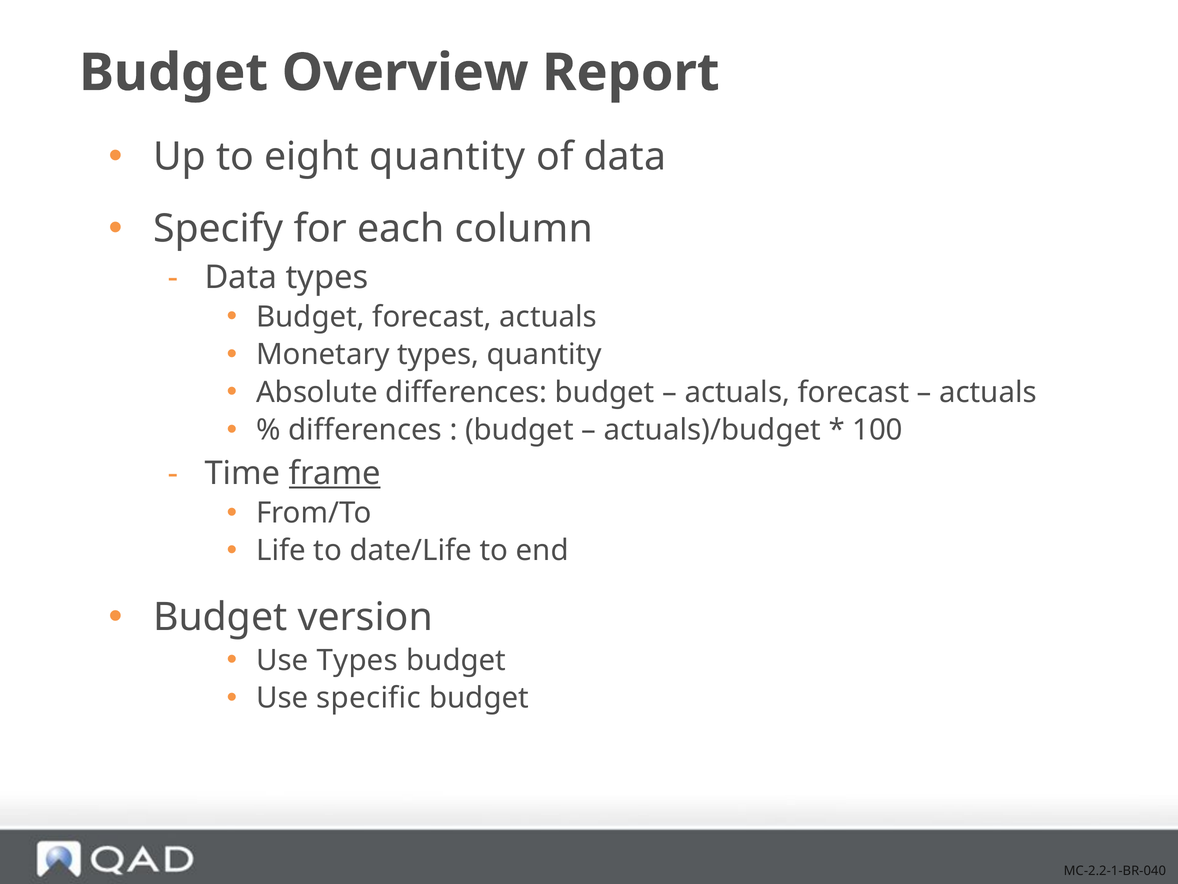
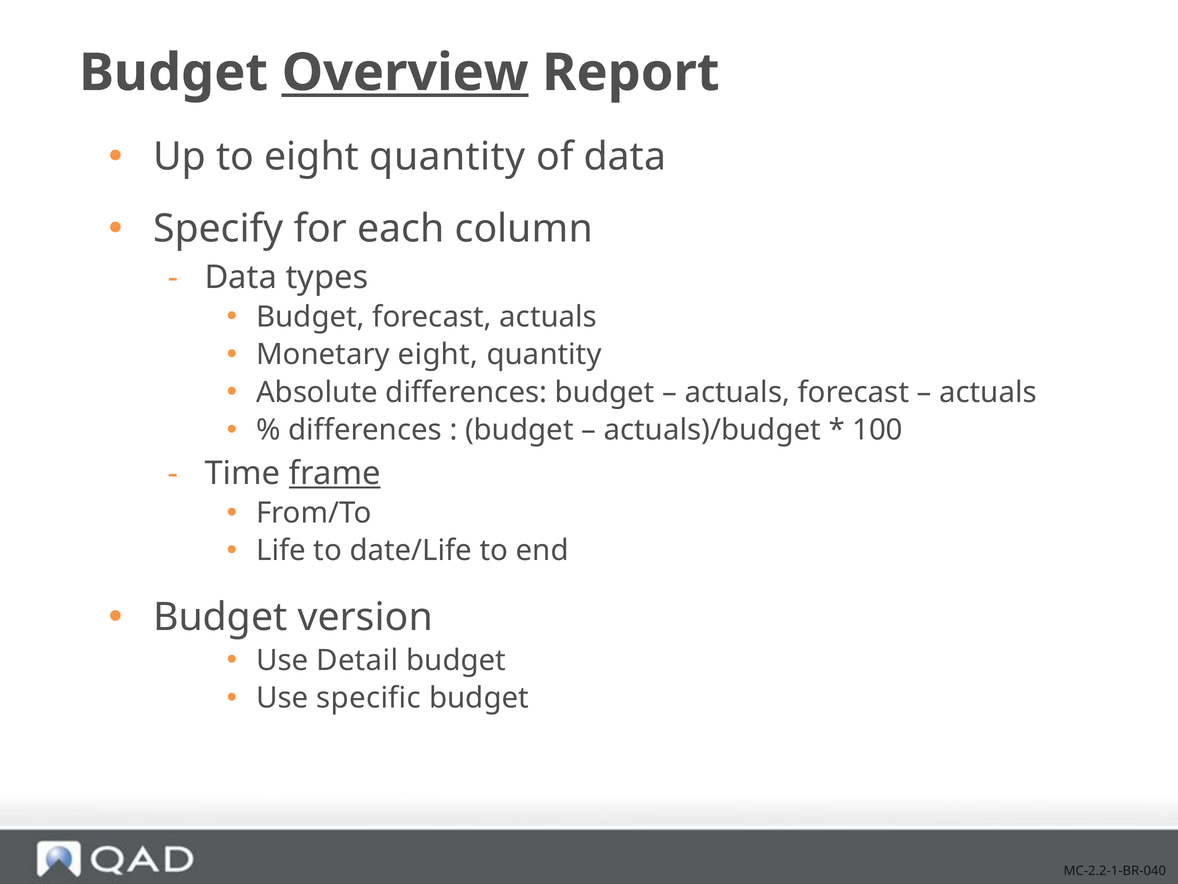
Overview underline: none -> present (405, 73)
Monetary types: types -> eight (438, 354)
Use Types: Types -> Detail (357, 660)
